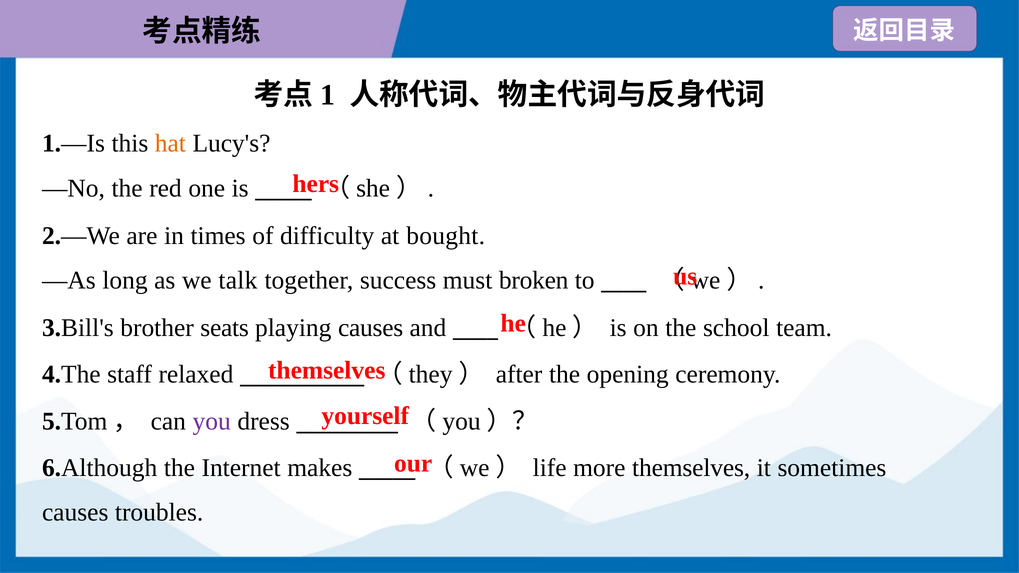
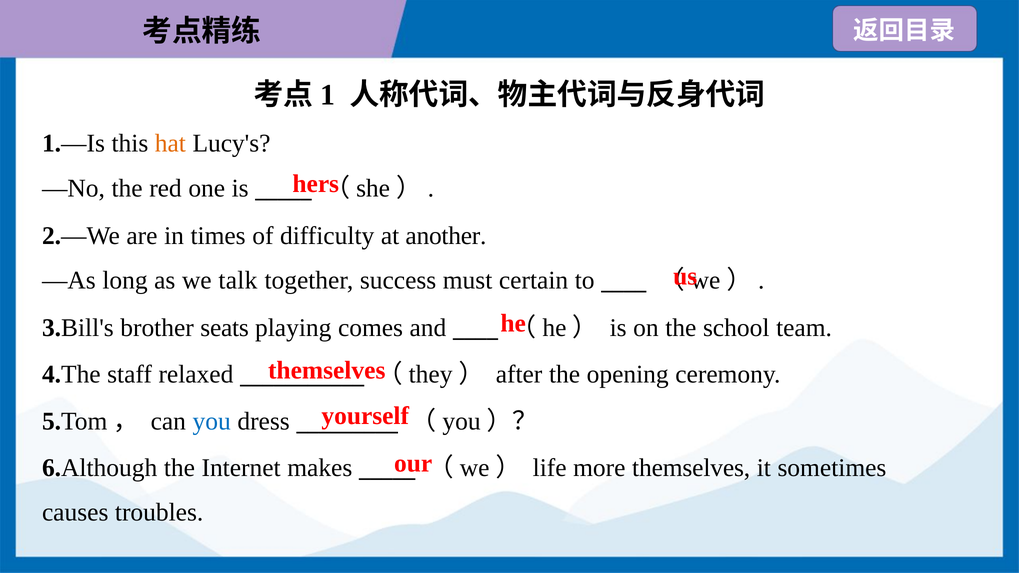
bought: bought -> another (446, 236)
broken: broken -> certain (534, 280)
playing causes: causes -> comes (371, 328)
you colour: purple -> blue (212, 421)
